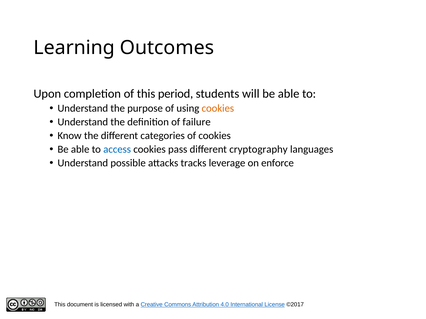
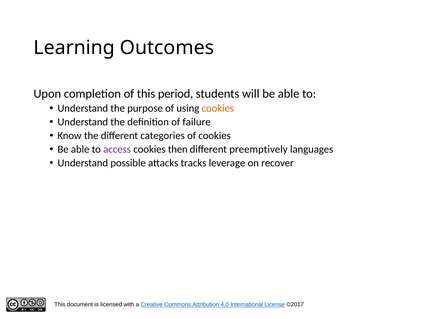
access colour: blue -> purple (117, 150)
pass: pass -> then (178, 150)
cryptography: cryptography -> preemptively (258, 150)
enforce: enforce -> recover (278, 163)
